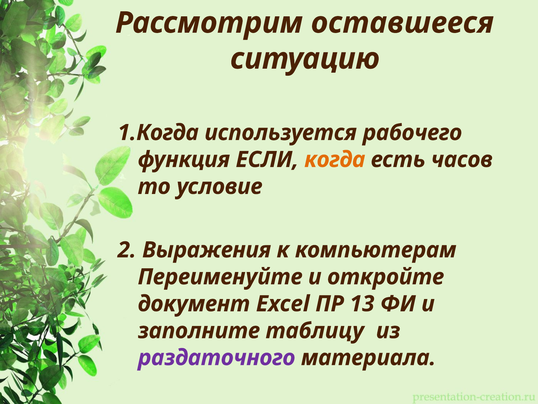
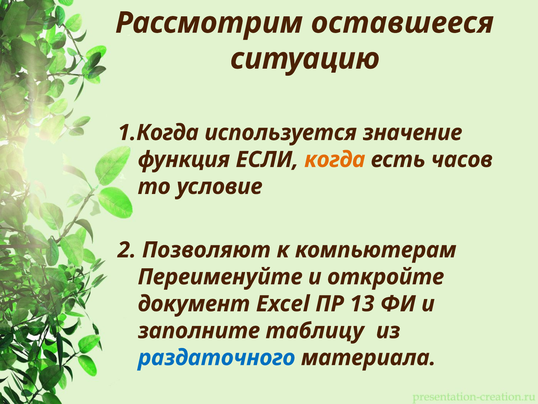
рабочего: рабочего -> значение (412, 133)
Выражения: Выражения -> Позволяют (206, 250)
раздаточного colour: purple -> blue (217, 357)
